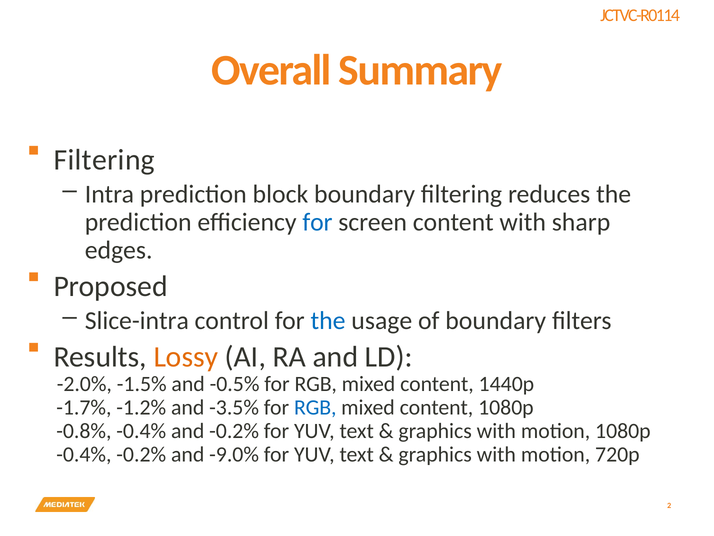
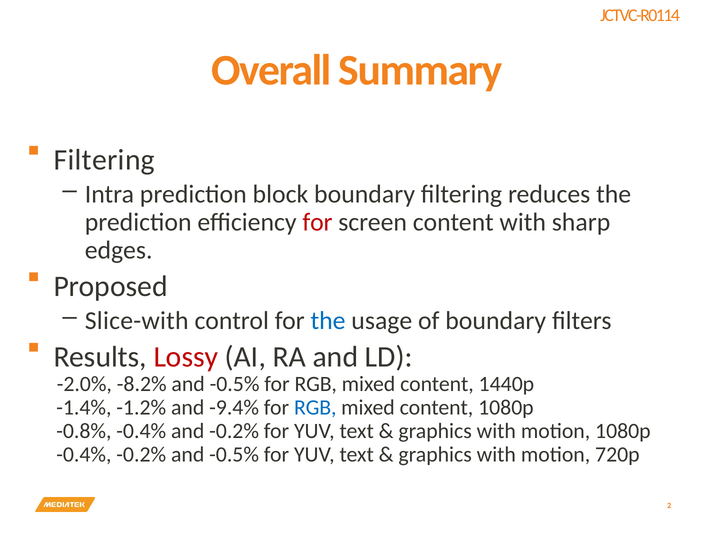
for colour: blue -> red (318, 222)
Slice-intra: Slice-intra -> Slice-with (137, 320)
Lossy colour: orange -> red (186, 357)
-1.5%: -1.5% -> -8.2% (142, 384)
-1.7%: -1.7% -> -1.4% (84, 407)
-3.5%: -3.5% -> -9.4% (234, 407)
-0.2% and -9.0%: -9.0% -> -0.5% (234, 454)
